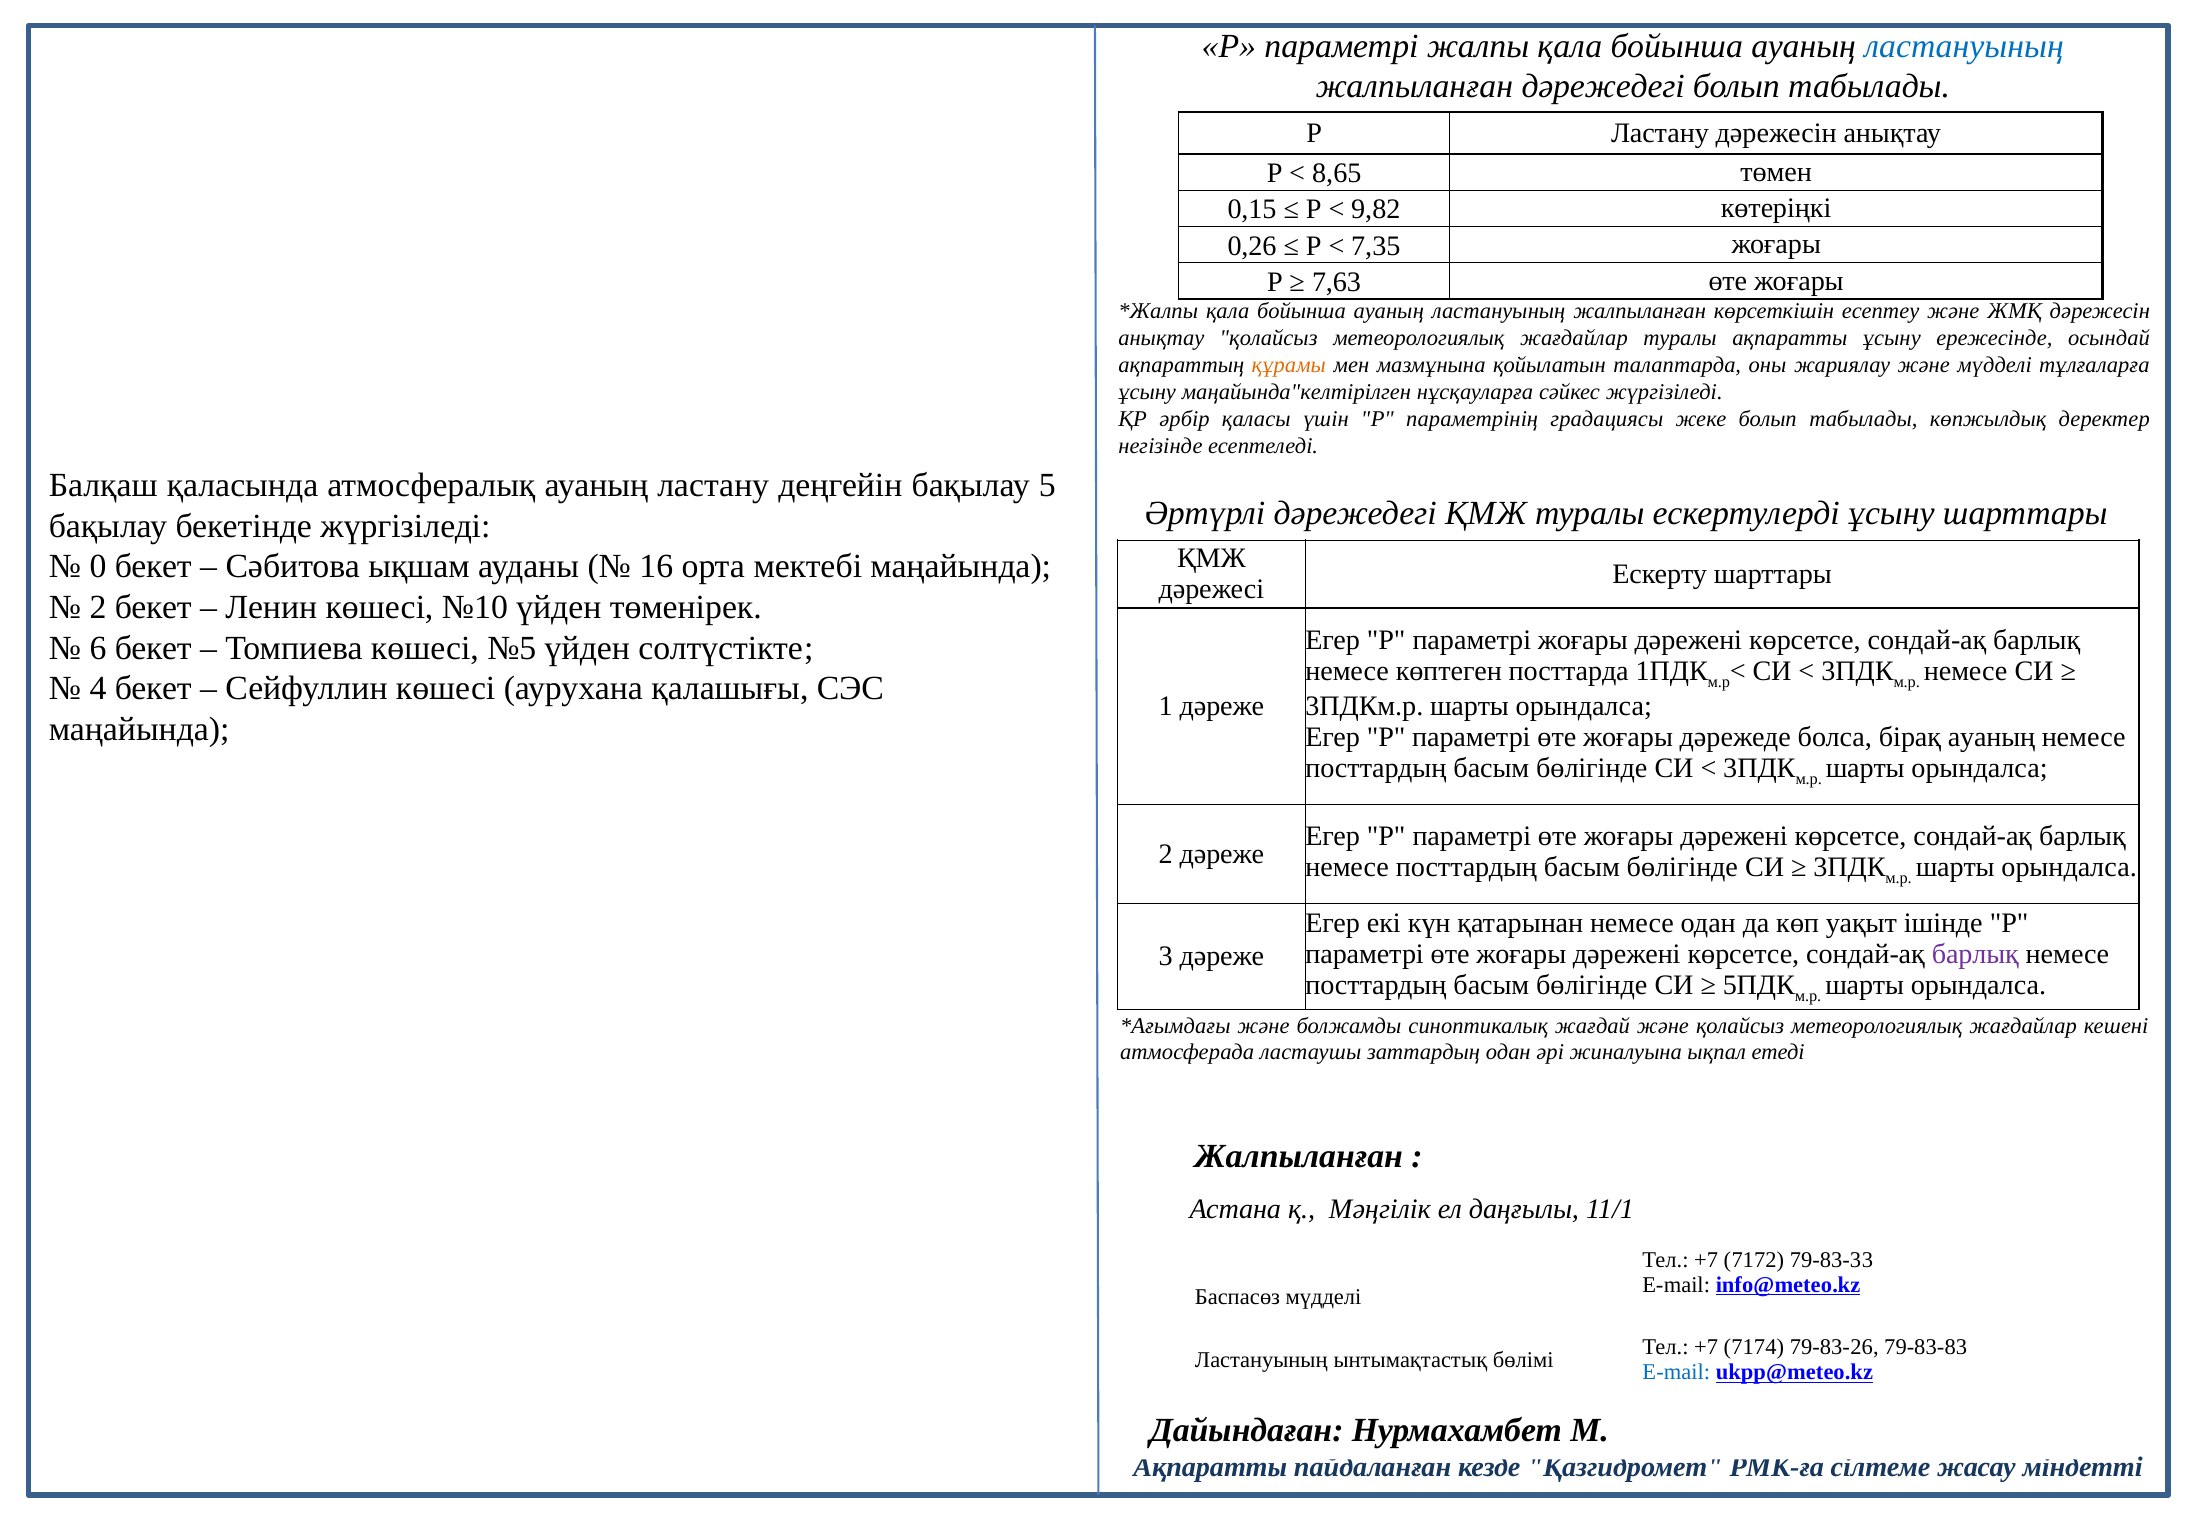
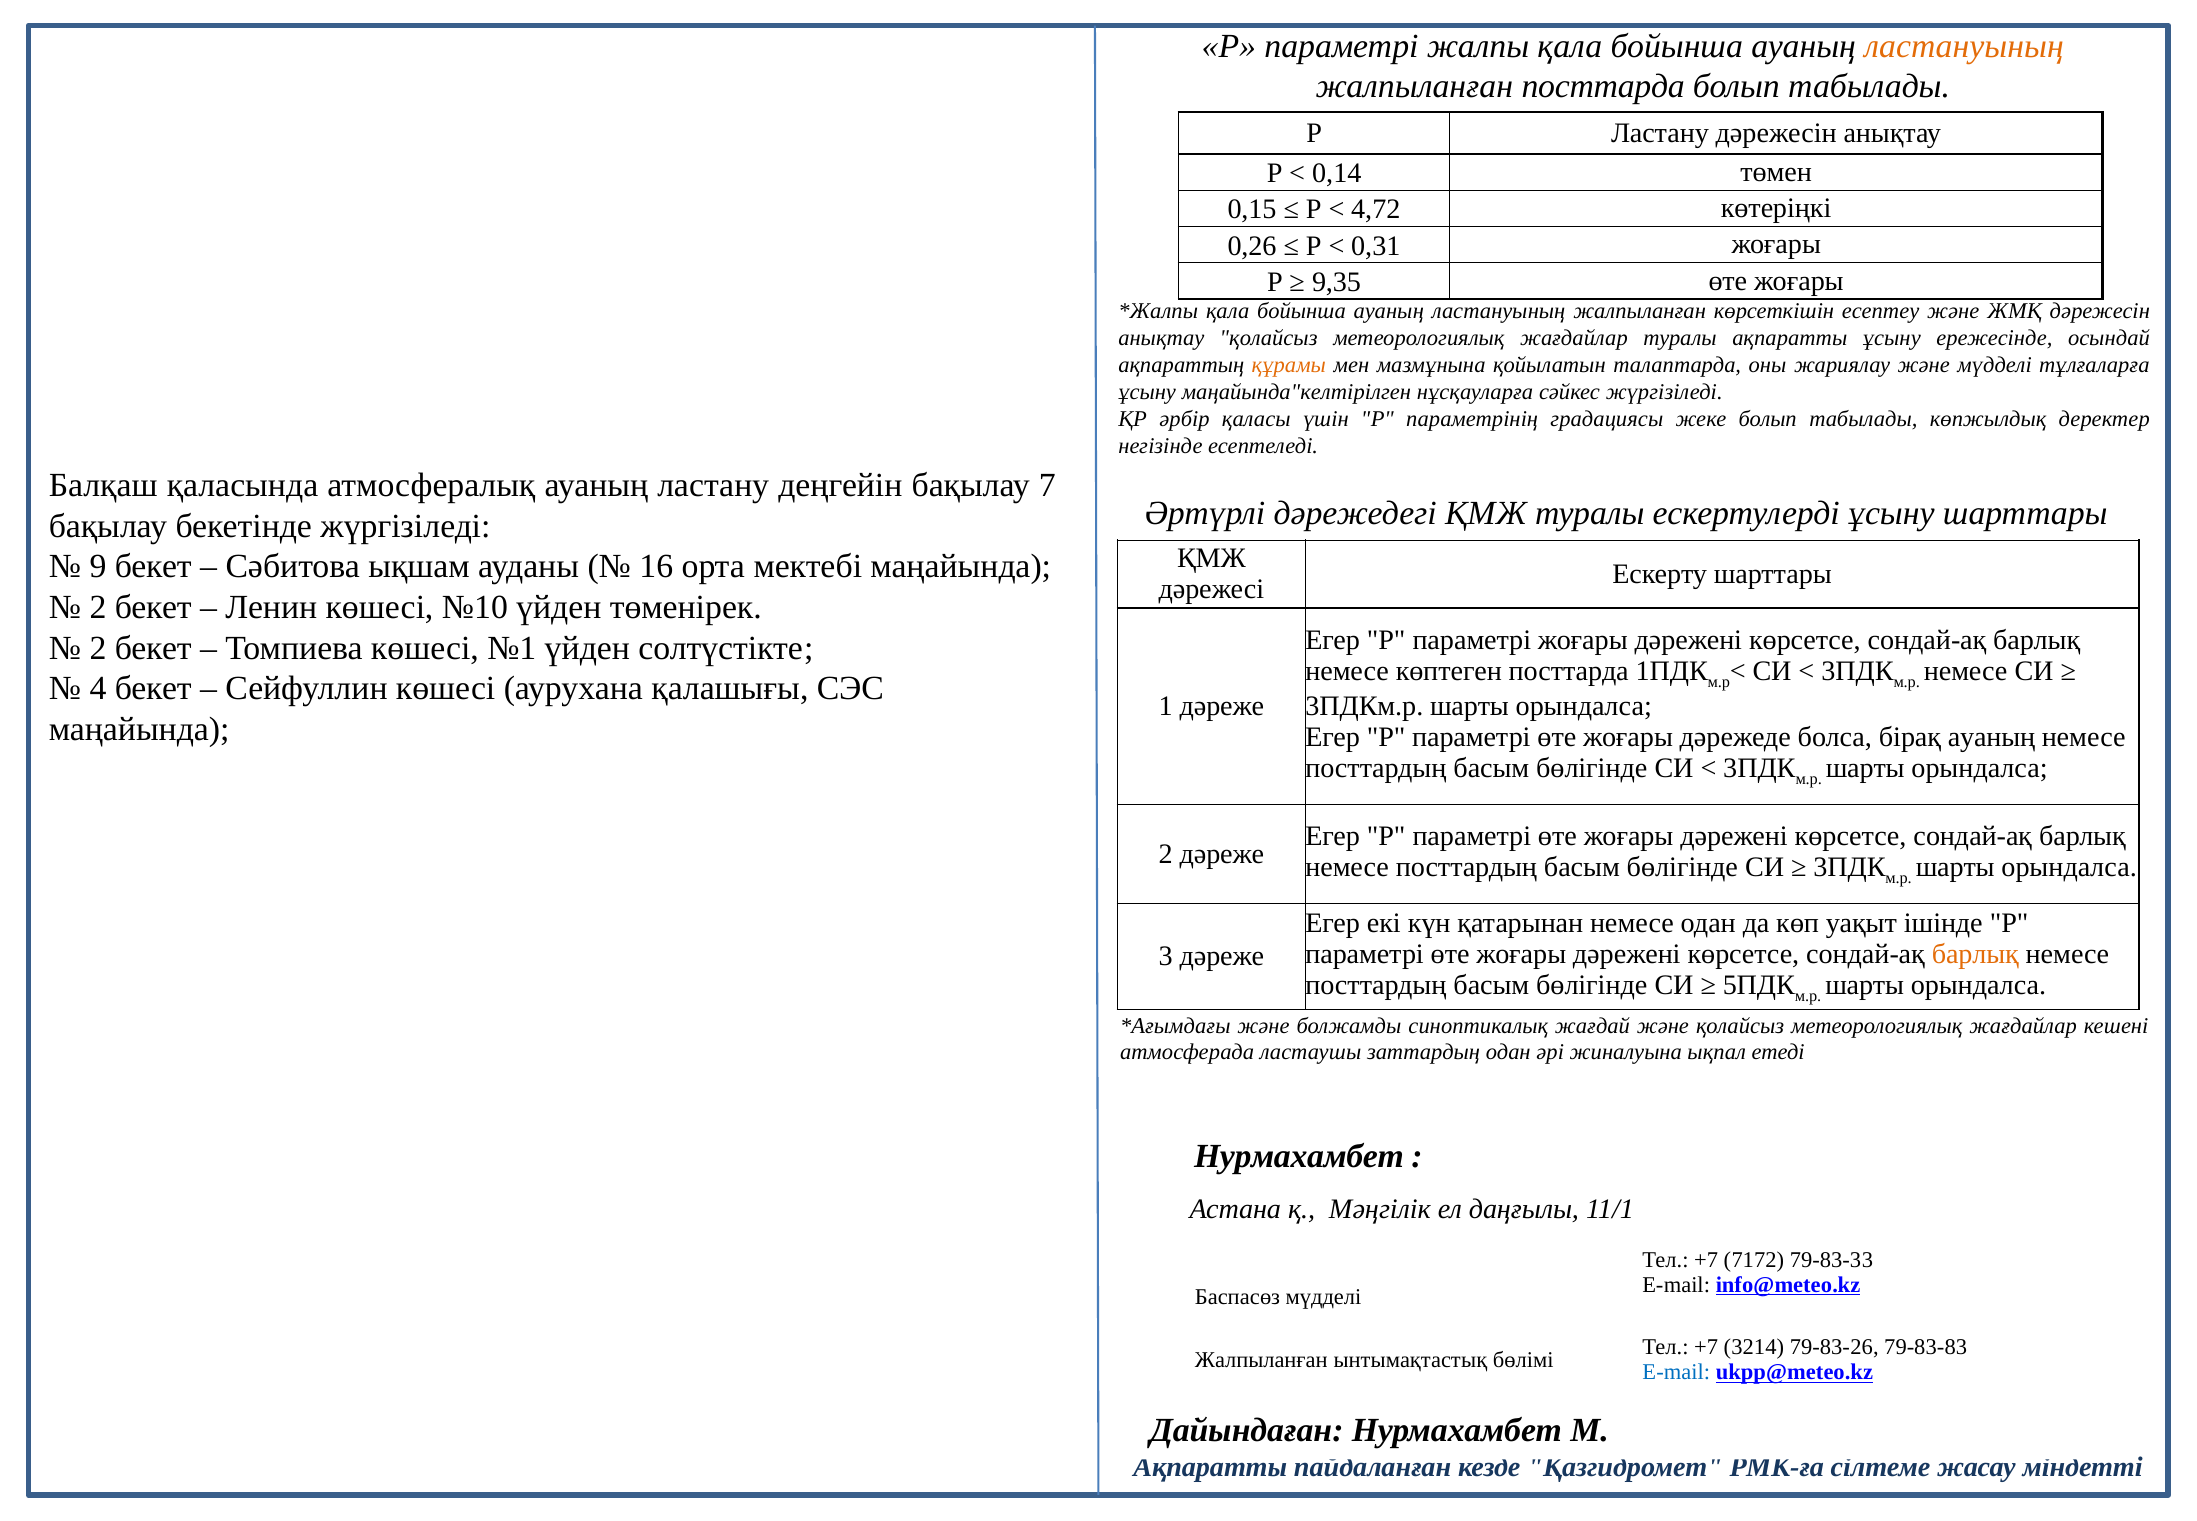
ластануының colour: blue -> orange (1964, 46)
жалпыланған дәрежедегі: дәрежедегі -> посттарда (1603, 87)
8,65: 8,65 -> 0,14 (1337, 173)
9,82: 9,82 -> 4,72 (1376, 210)
7,35: 7,35 -> 0,31 (1376, 246)
7,63: 7,63 -> 9,35 (1336, 282)
5: 5 -> 7 (1047, 486)
0: 0 -> 9 (98, 567)
6: 6 -> 2 (98, 648)
№5: №5 -> №1 (512, 648)
барлық colour: purple -> orange (1975, 954)
Жалпыланған: Жалпыланған -> Нурмахамбет (1299, 1156)
7174: 7174 -> 3214 (1754, 1347)
Ластануының: Ластануының -> Жалпыланған (1261, 1360)
